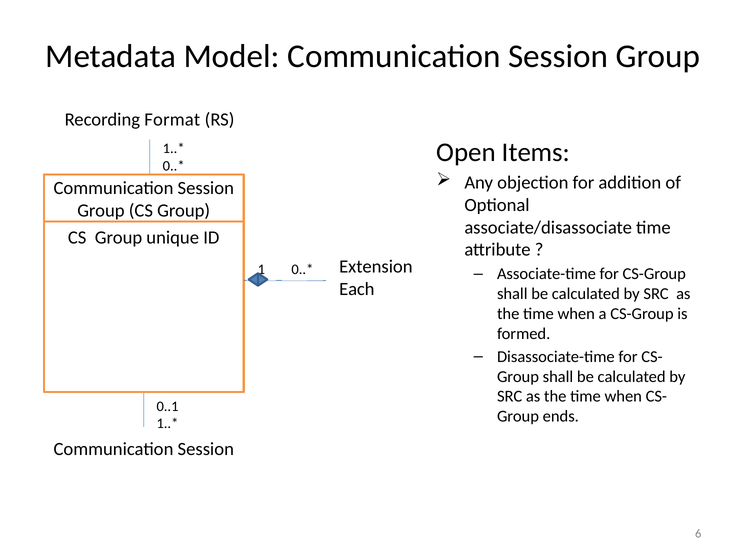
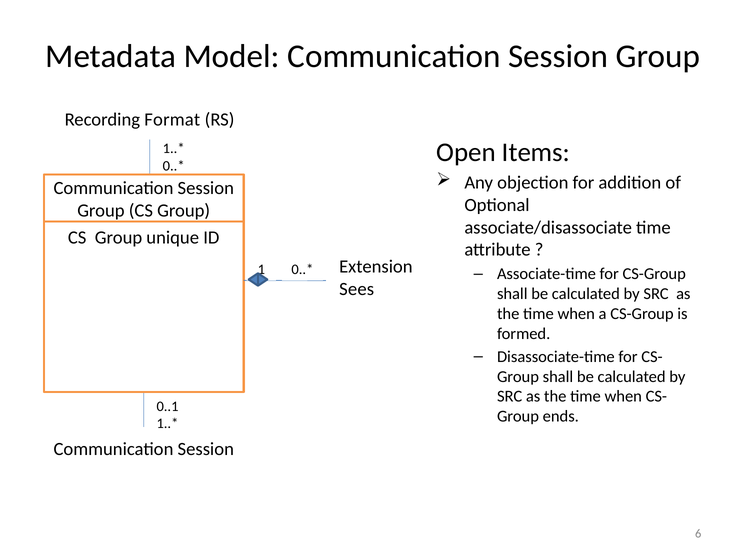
Each: Each -> Sees (357, 289)
